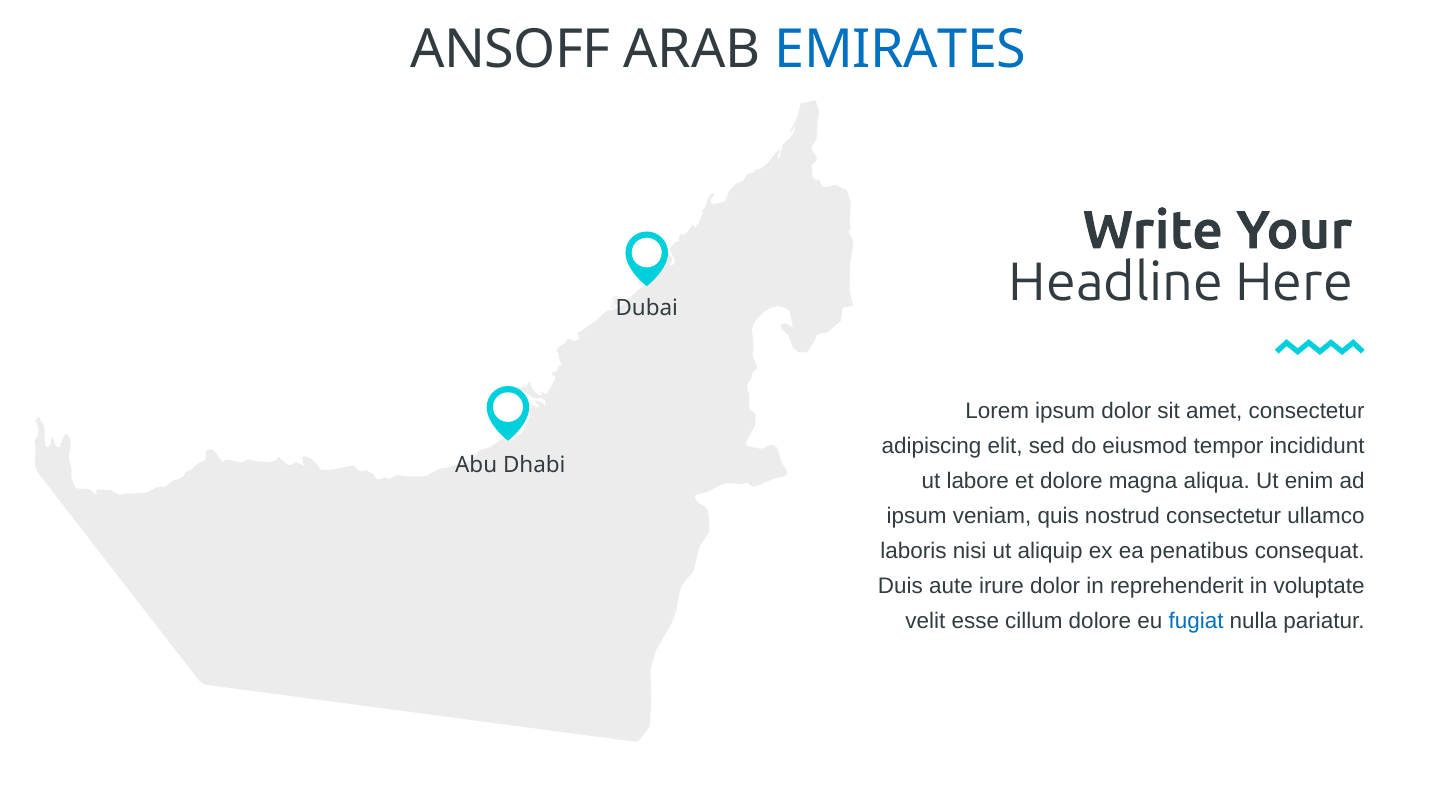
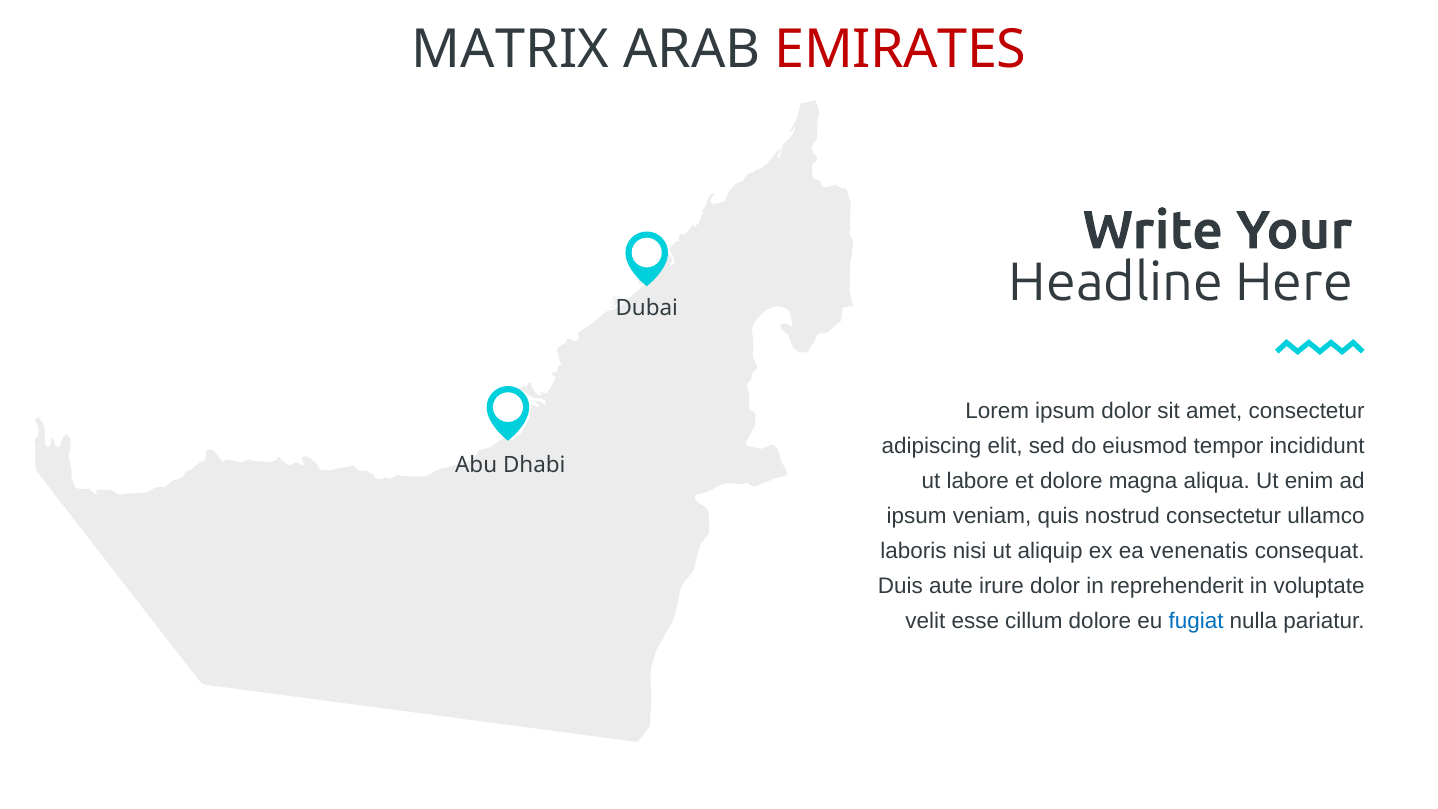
ANSOFF: ANSOFF -> MATRIX (510, 50)
EMIRATES colour: blue -> red (901, 50)
penatibus: penatibus -> venenatis (1199, 551)
